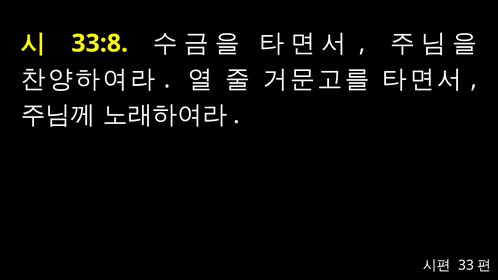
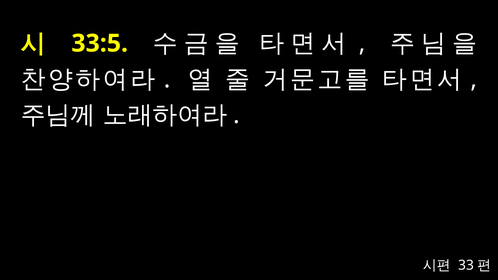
33:8: 33:8 -> 33:5 (100, 43)
